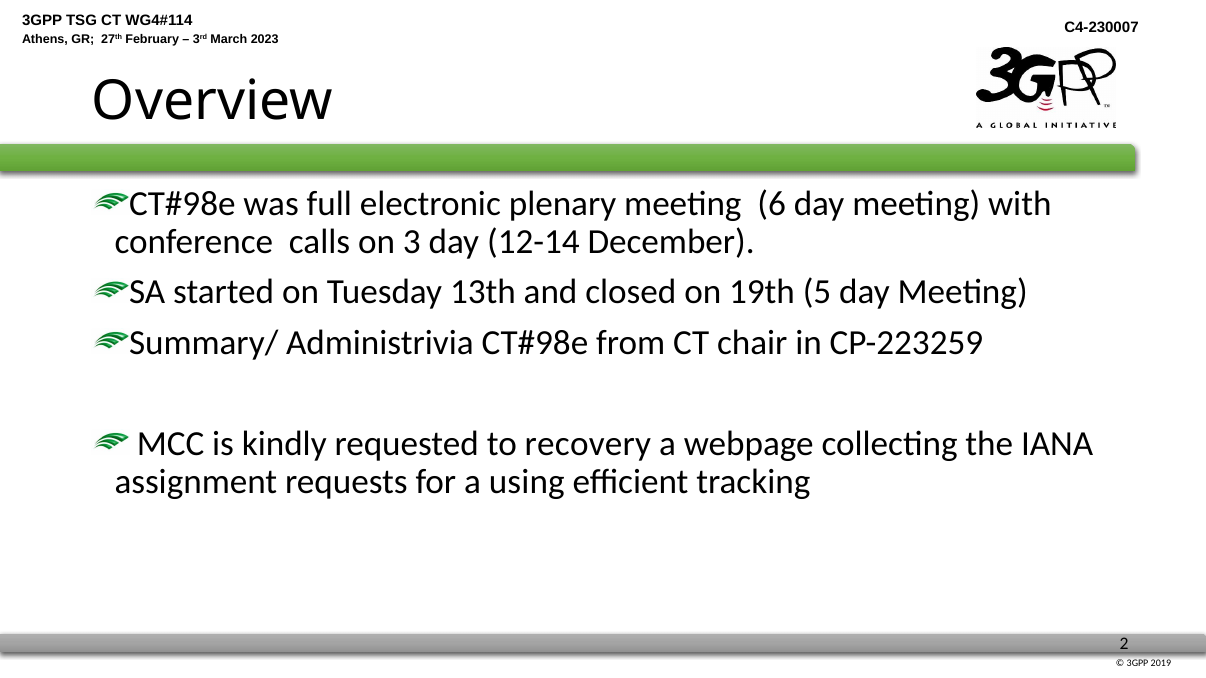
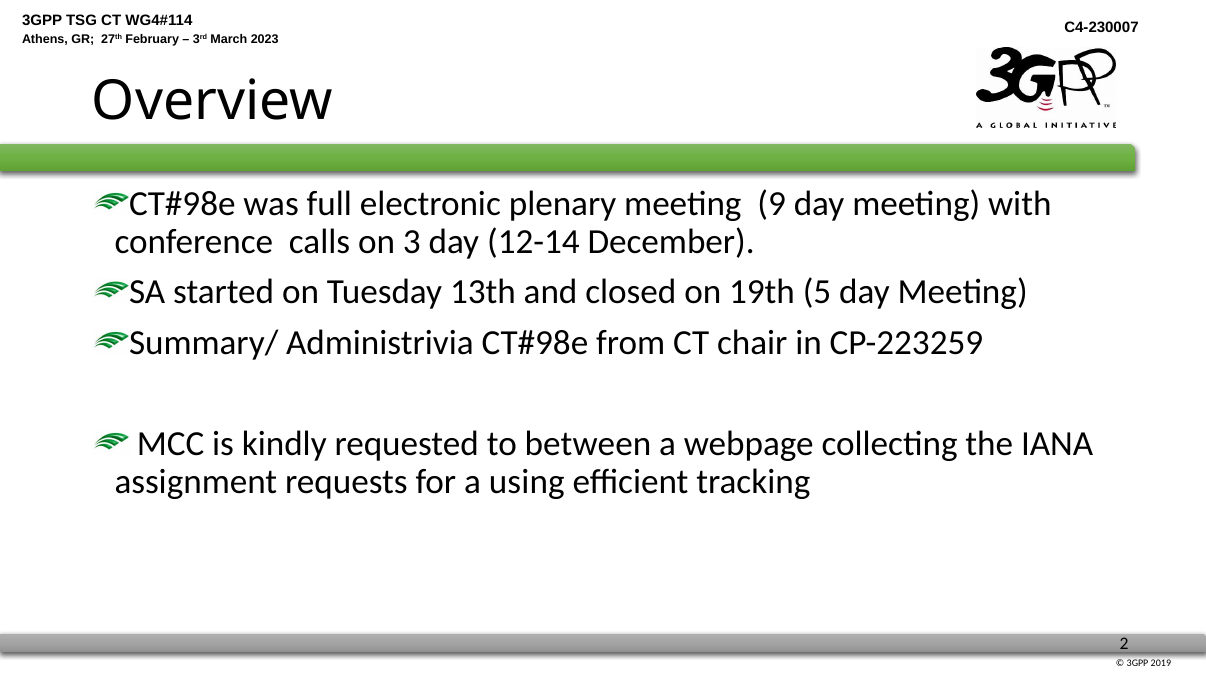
6: 6 -> 9 (772, 204)
recovery: recovery -> between (588, 444)
